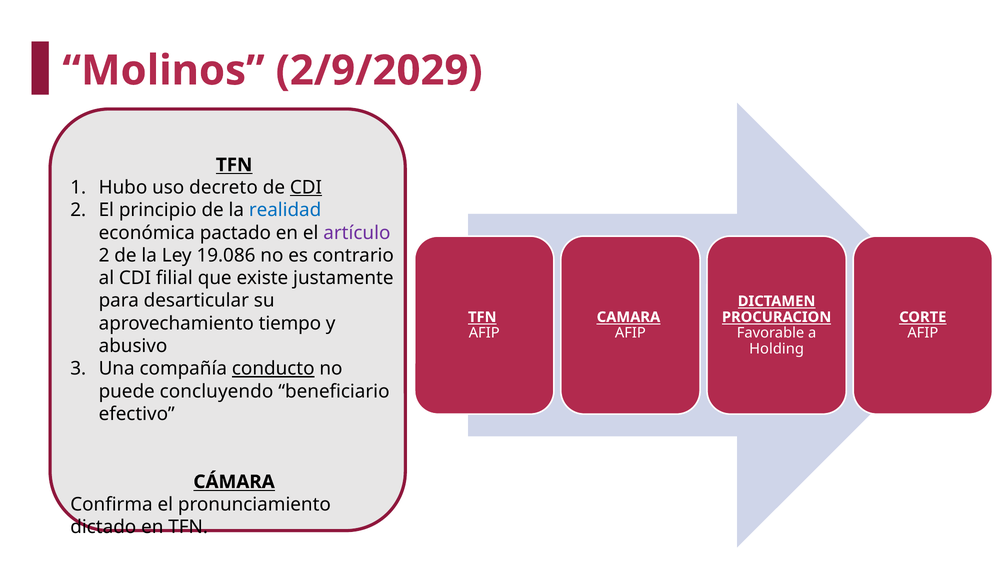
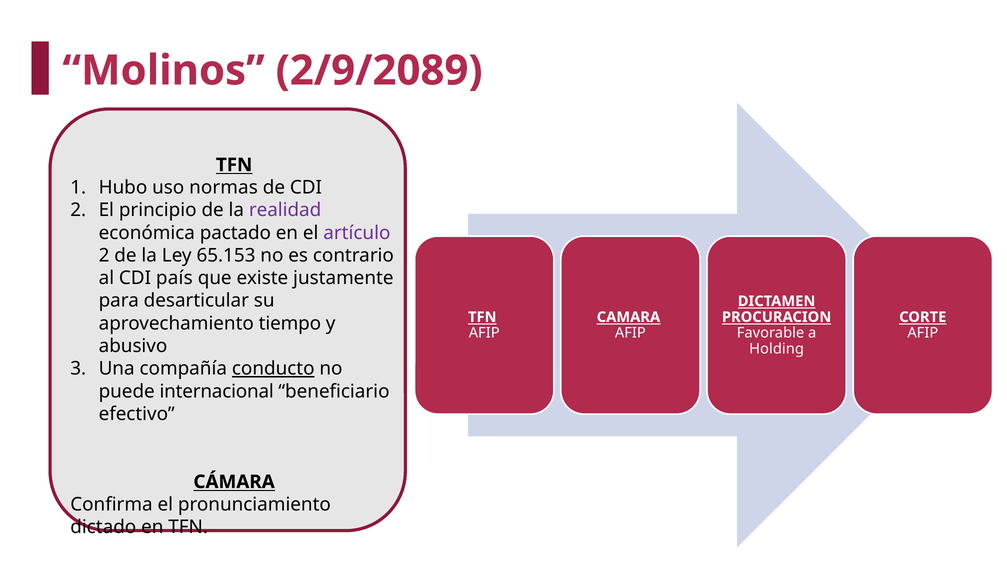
2/9/2029: 2/9/2029 -> 2/9/2089 (379, 71)
decreto: decreto -> normas (224, 188)
CDI underline: present -> none (306, 188)
realidad colour: blue -> purple (285, 210)
19.086: 19.086 -> 65.153 (226, 256)
filial: filial -> país (174, 278)
concluyendo: concluyendo -> internacional (217, 392)
